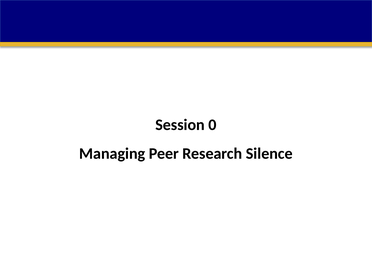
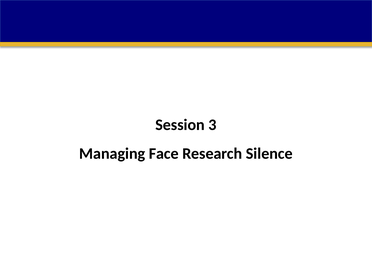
0: 0 -> 3 (212, 125)
Peer: Peer -> Face (164, 154)
